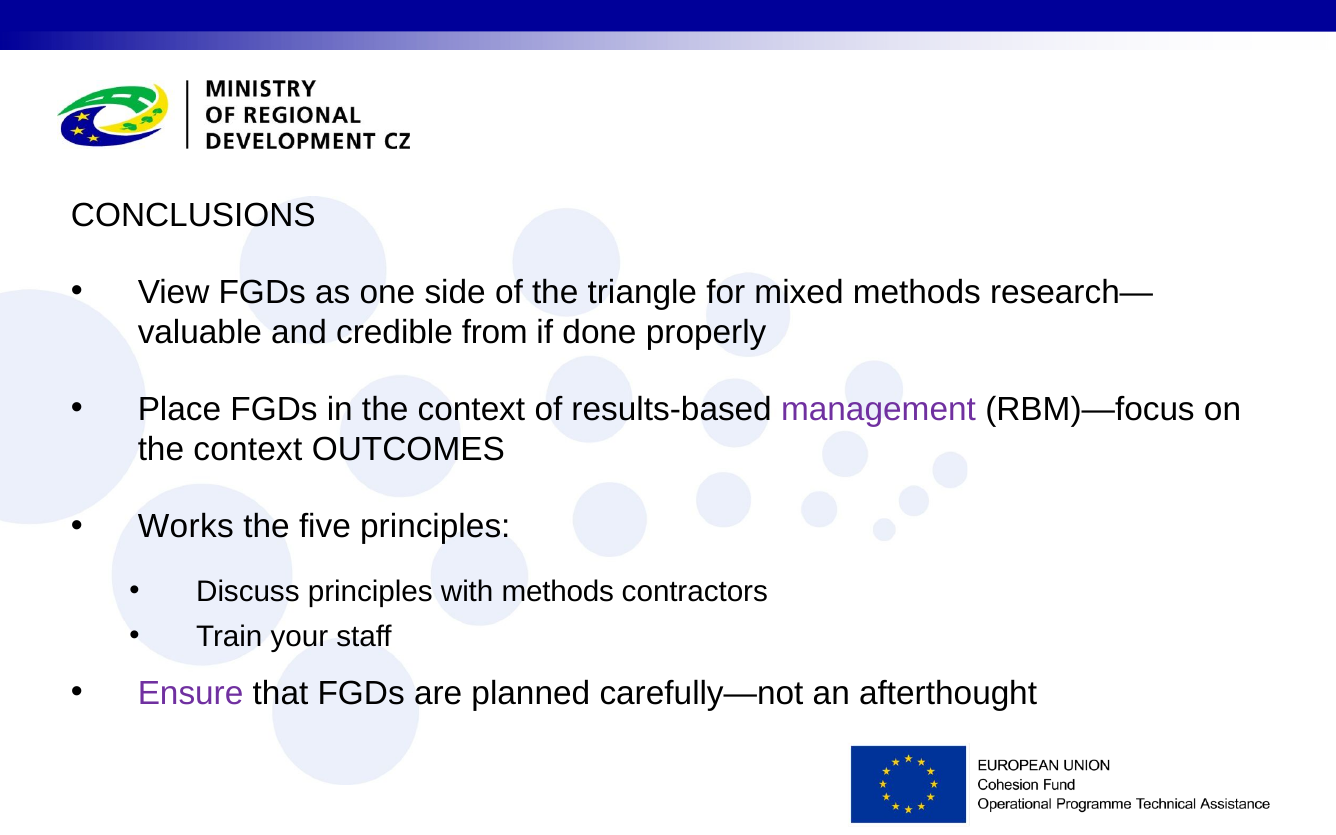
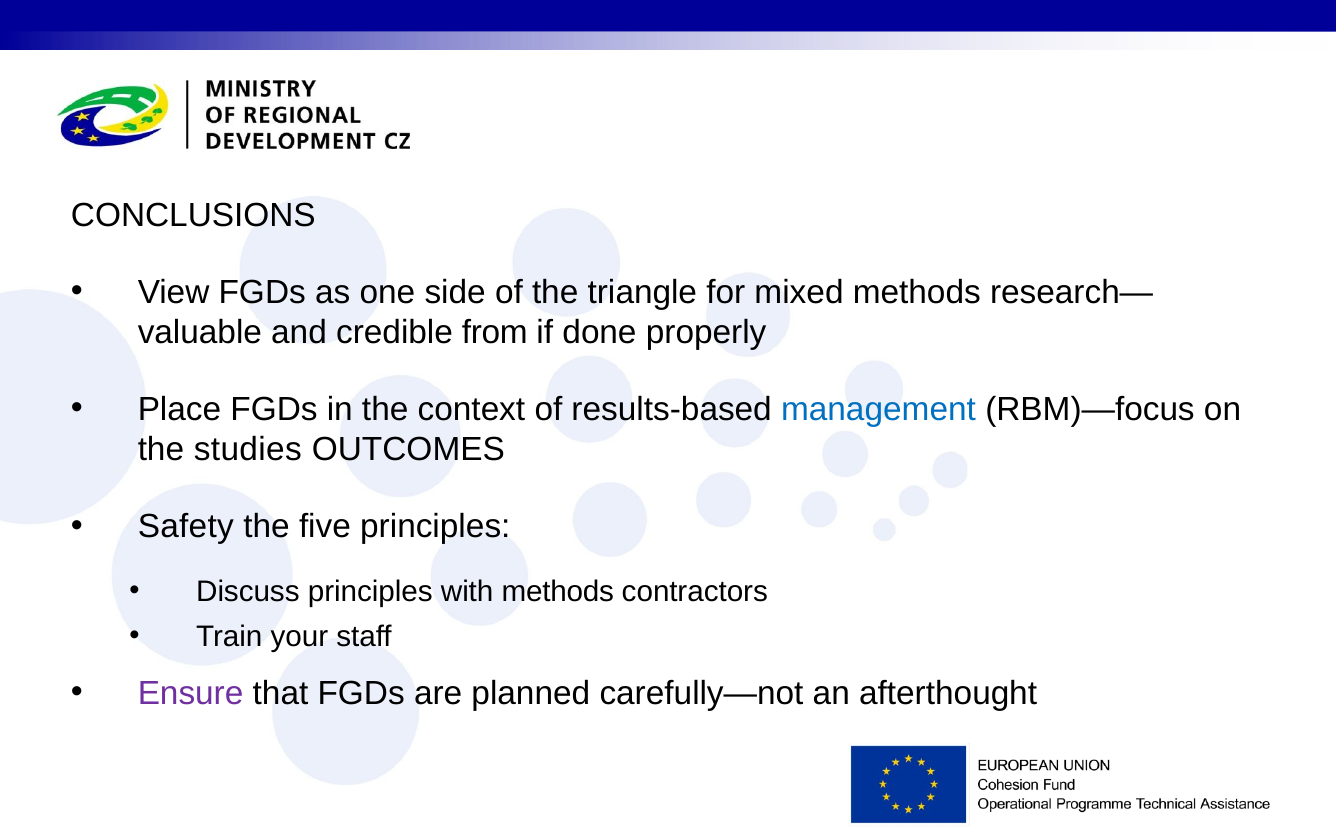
management colour: purple -> blue (878, 410)
context: context -> studies (248, 450)
Works: Works -> Safety (186, 527)
